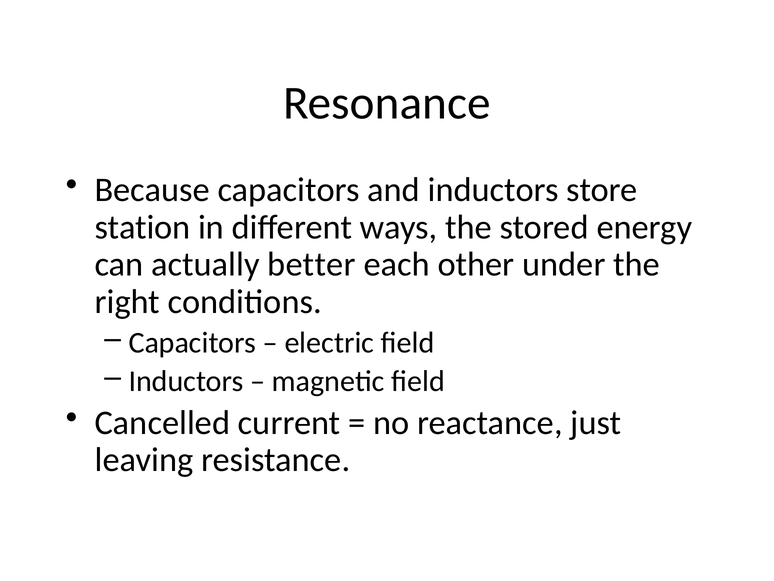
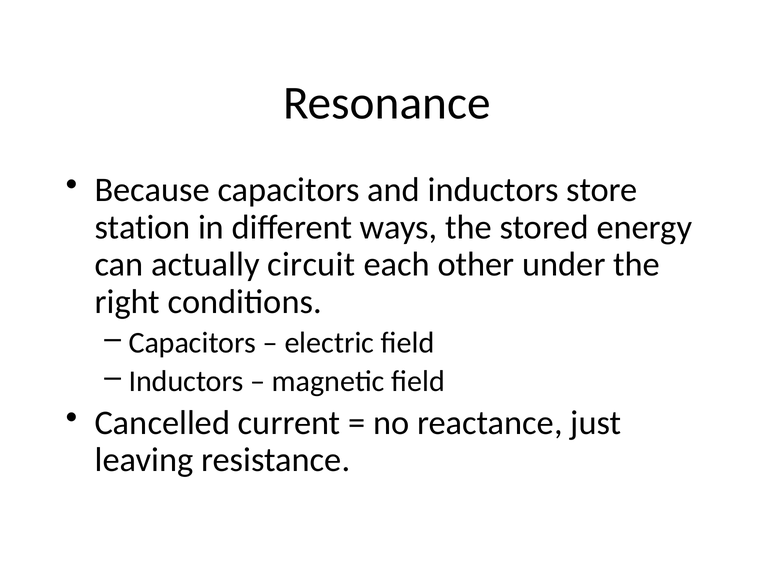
better: better -> circuit (311, 264)
